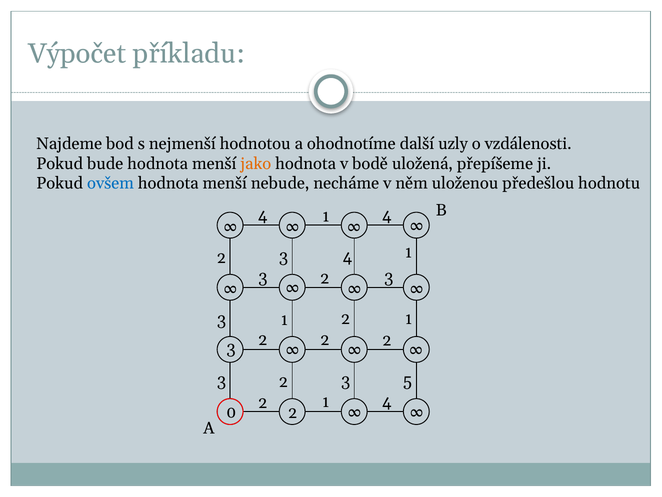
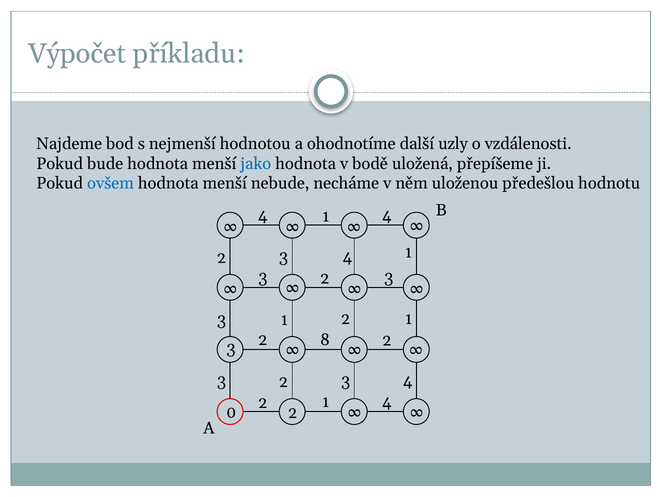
jako colour: orange -> blue (256, 163)
2: 2 -> 8 (325, 339)
5: 5 -> 4 (408, 381)
